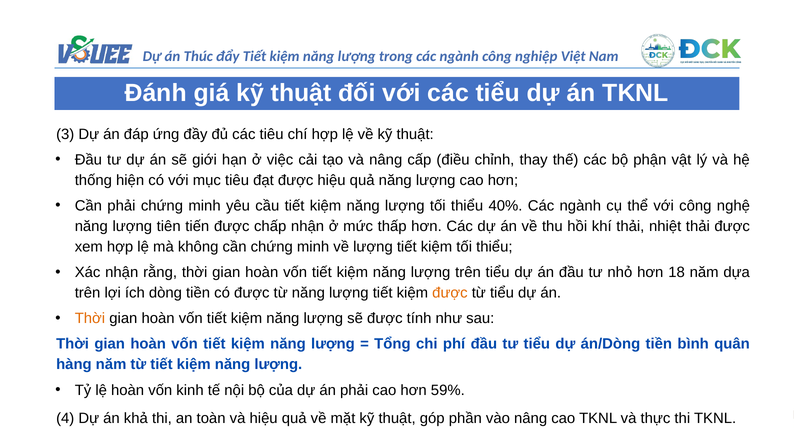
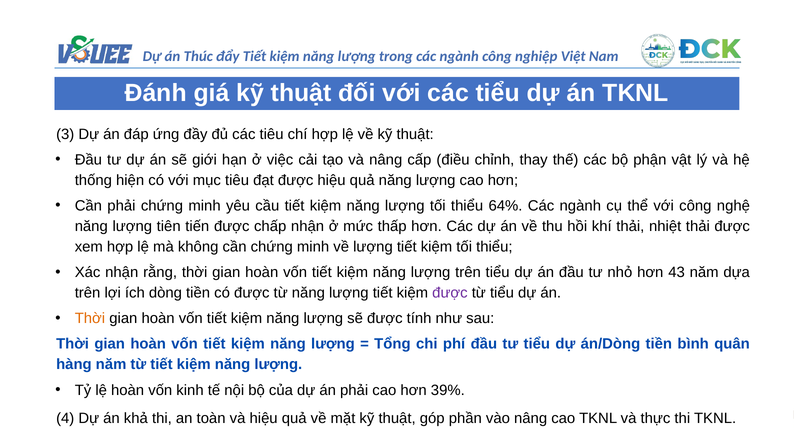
40%: 40% -> 64% (506, 206)
18: 18 -> 43 (677, 272)
được colour: orange -> purple (450, 293)
59%: 59% -> 39% (448, 390)
